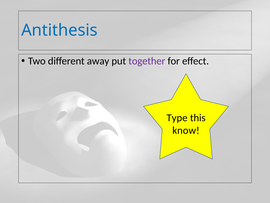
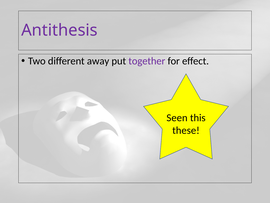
Antithesis colour: blue -> purple (59, 30)
Type: Type -> Seen (177, 118)
know: know -> these (186, 130)
